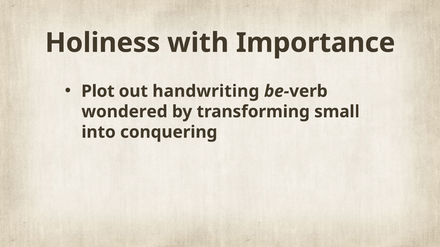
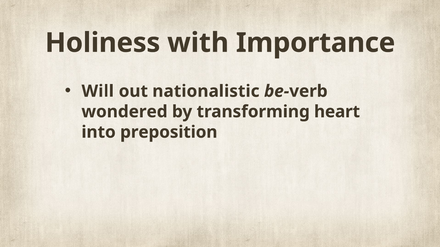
Plot: Plot -> Will (98, 91)
handwriting: handwriting -> nationalistic (206, 91)
small: small -> heart (337, 112)
conquering: conquering -> preposition (169, 132)
